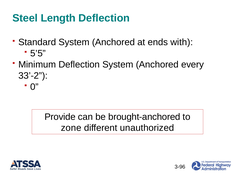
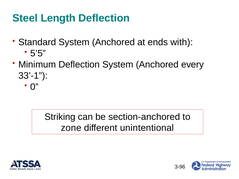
33’-2: 33’-2 -> 33’-1 (33, 76)
Provide: Provide -> Striking (60, 117)
brought-anchored: brought-anchored -> section-anchored (144, 117)
unauthorized: unauthorized -> unintentional (147, 128)
